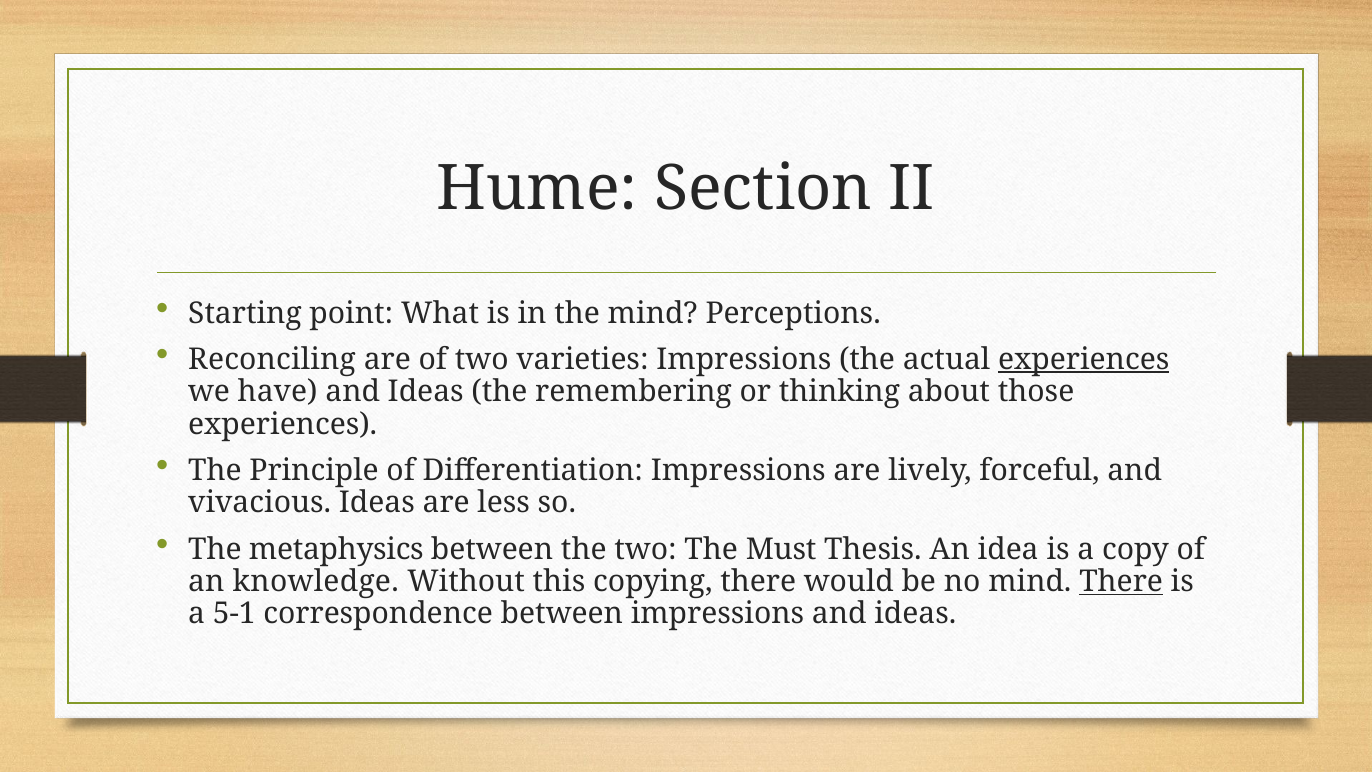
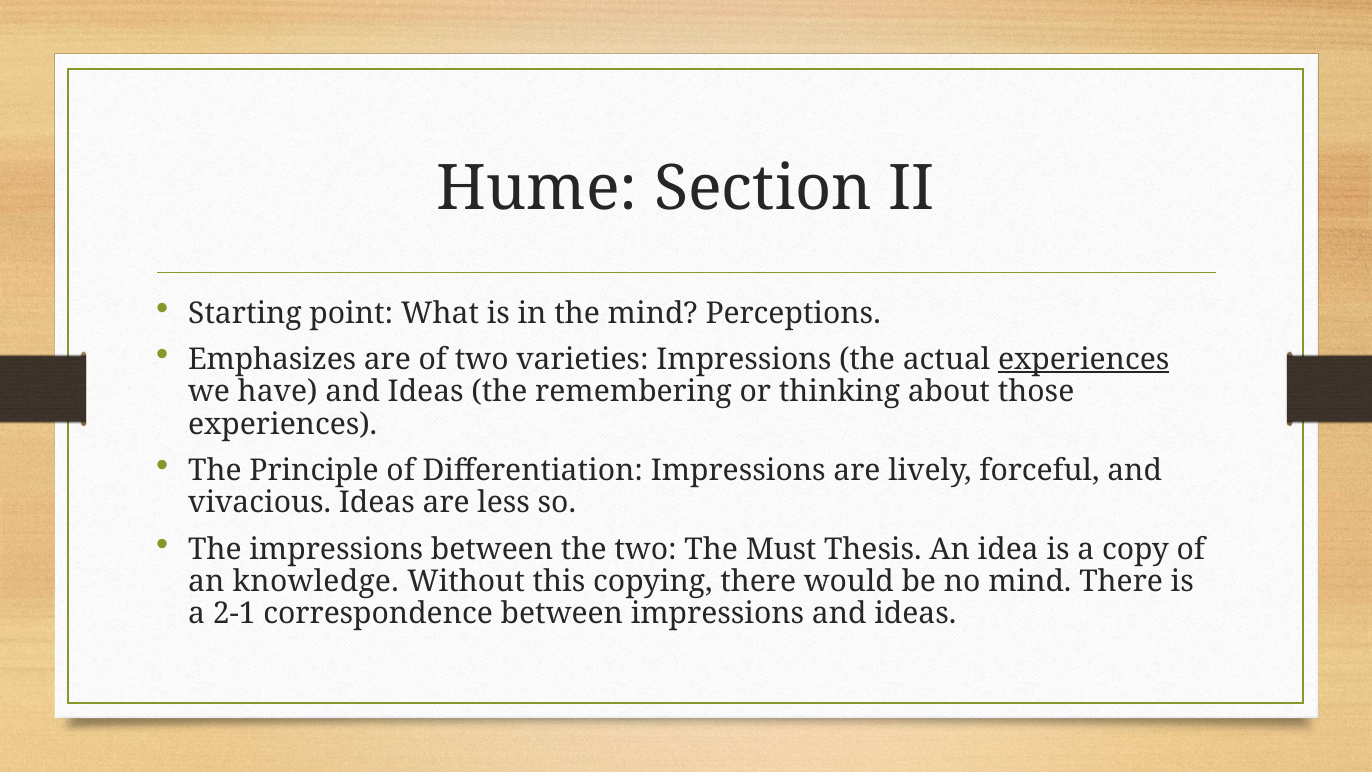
Reconciling: Reconciling -> Emphasizes (272, 359)
The metaphysics: metaphysics -> impressions (336, 549)
There underline: present -> none (1121, 581)
5-1: 5-1 -> 2-1 (234, 614)
